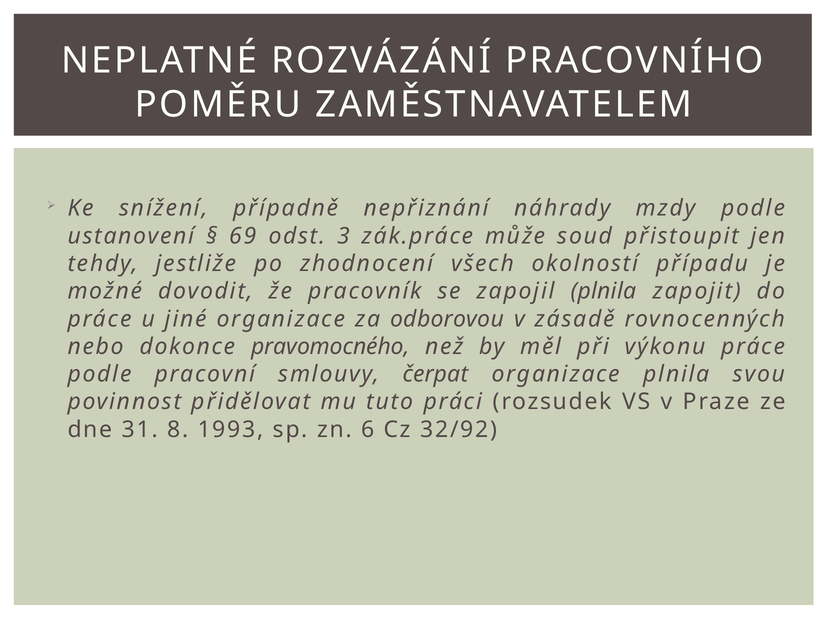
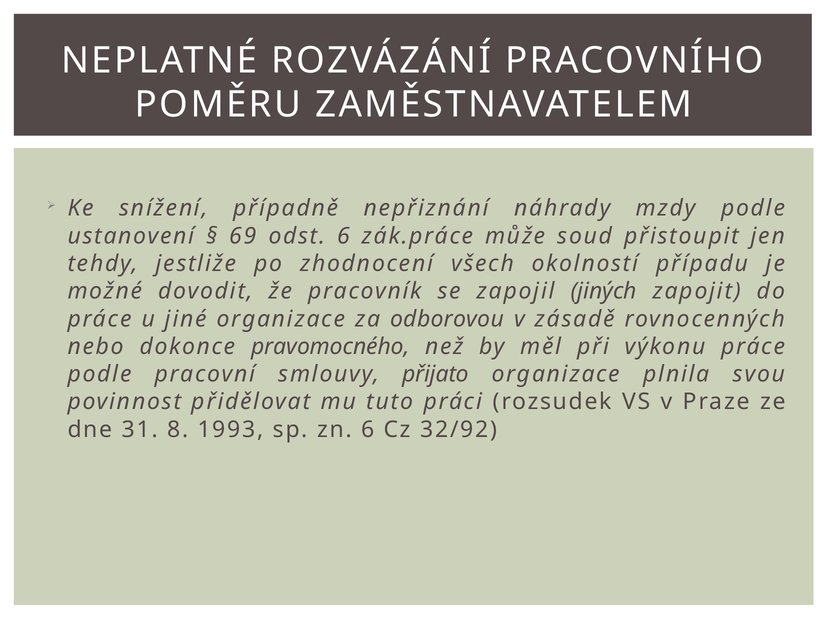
odst 3: 3 -> 6 (343, 236)
zapojil plnila: plnila -> jiných (604, 291)
čerpat: čerpat -> přijato (436, 374)
